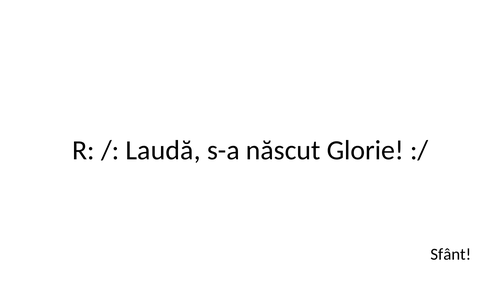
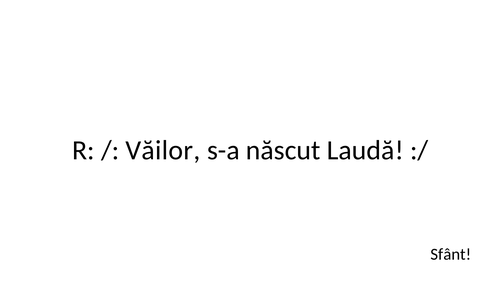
Laudă: Laudă -> Văilor (163, 150)
Glorie: Glorie -> Laudă (365, 150)
